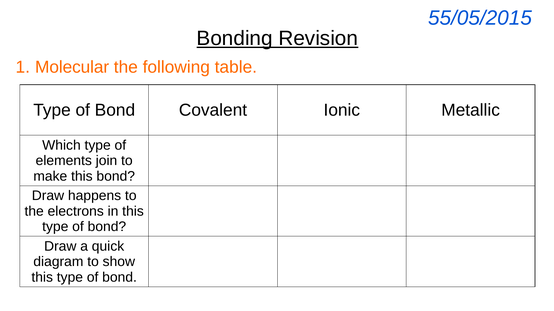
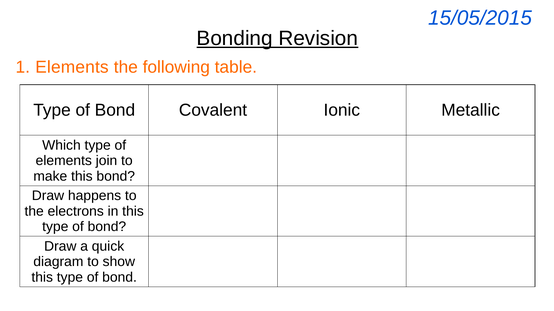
55/05/2015: 55/05/2015 -> 15/05/2015 (480, 18)
Molecular: Molecular -> Elements (72, 67)
